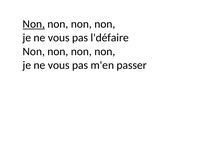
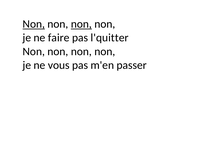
non underline: none -> present (81, 24)
vous: vous -> faire (59, 38)
l'défaire: l'défaire -> l'quitter (110, 38)
